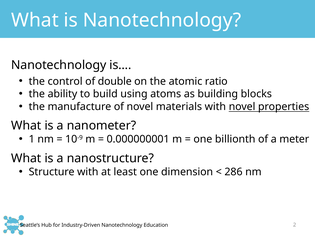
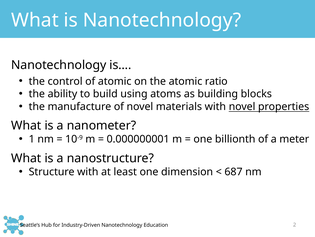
of double: double -> atomic (115, 81)
286: 286 -> 687 (234, 171)
